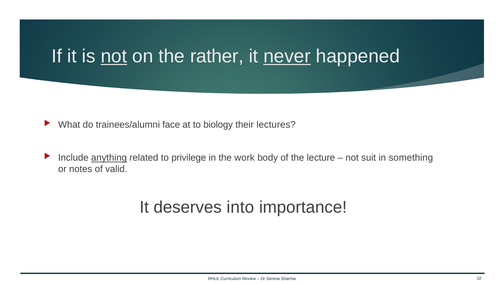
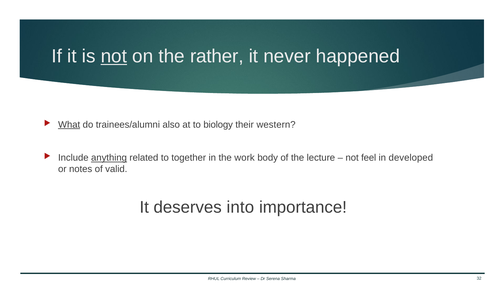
never underline: present -> none (287, 56)
What underline: none -> present (69, 124)
face: face -> also (171, 124)
lectures: lectures -> western (276, 124)
privilege: privilege -> together (189, 158)
suit: suit -> feel (369, 158)
something: something -> developed (411, 158)
